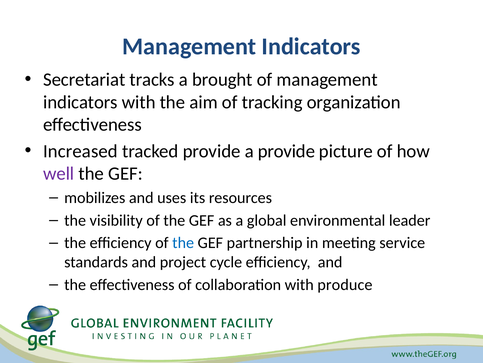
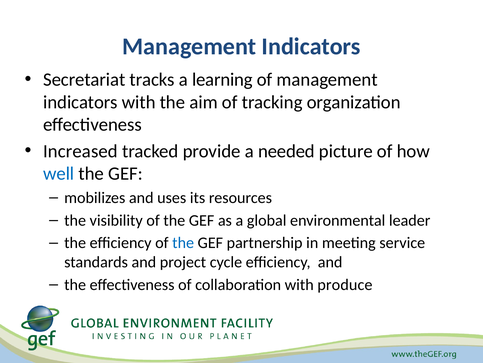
brought: brought -> learning (222, 79)
a provide: provide -> needed (286, 151)
well colour: purple -> blue (59, 173)
